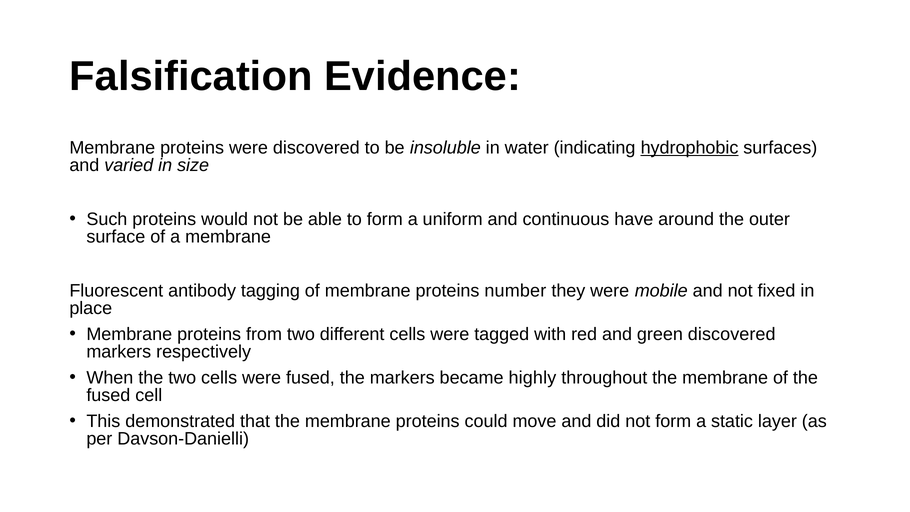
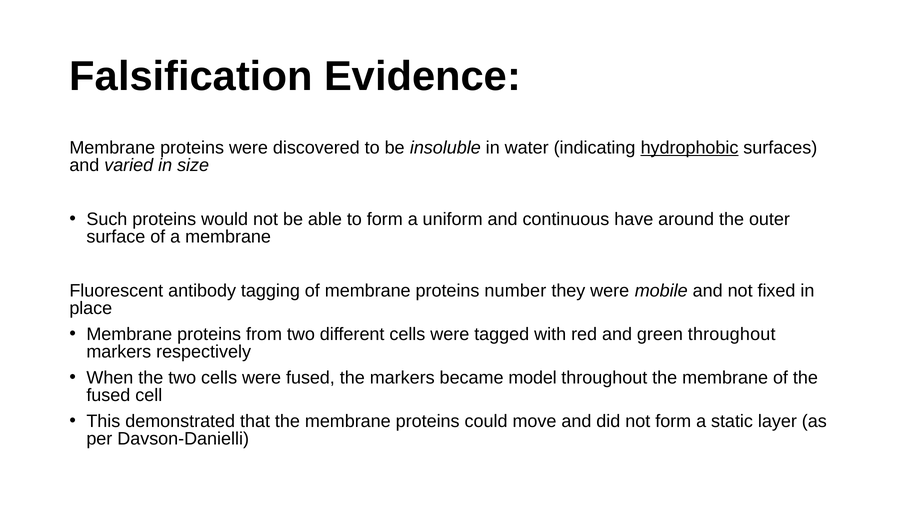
green discovered: discovered -> throughout (732, 334)
highly: highly -> model (533, 378)
